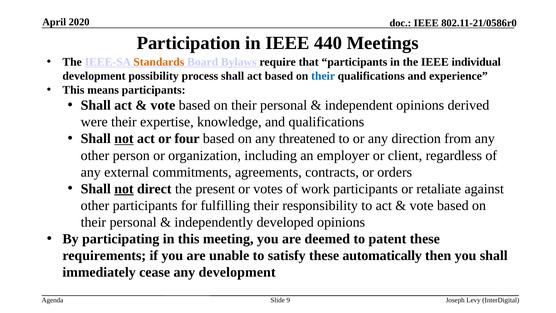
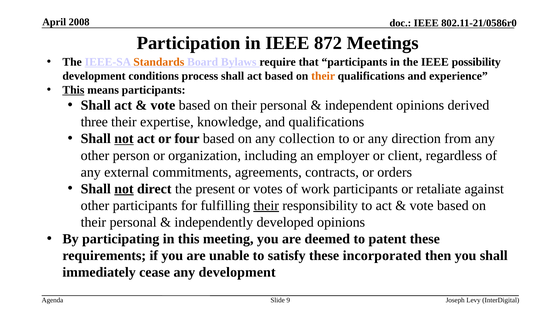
2020: 2020 -> 2008 (79, 22)
440: 440 -> 872 (328, 43)
individual: individual -> possibility (476, 62)
possibility: possibility -> conditions (154, 76)
their colour: blue -> orange (323, 76)
This underline: none -> present (73, 90)
were: were -> three (94, 122)
threatened: threatened -> collection (307, 139)
their underline: none -> present (266, 205)
automatically: automatically -> incorporated (382, 255)
